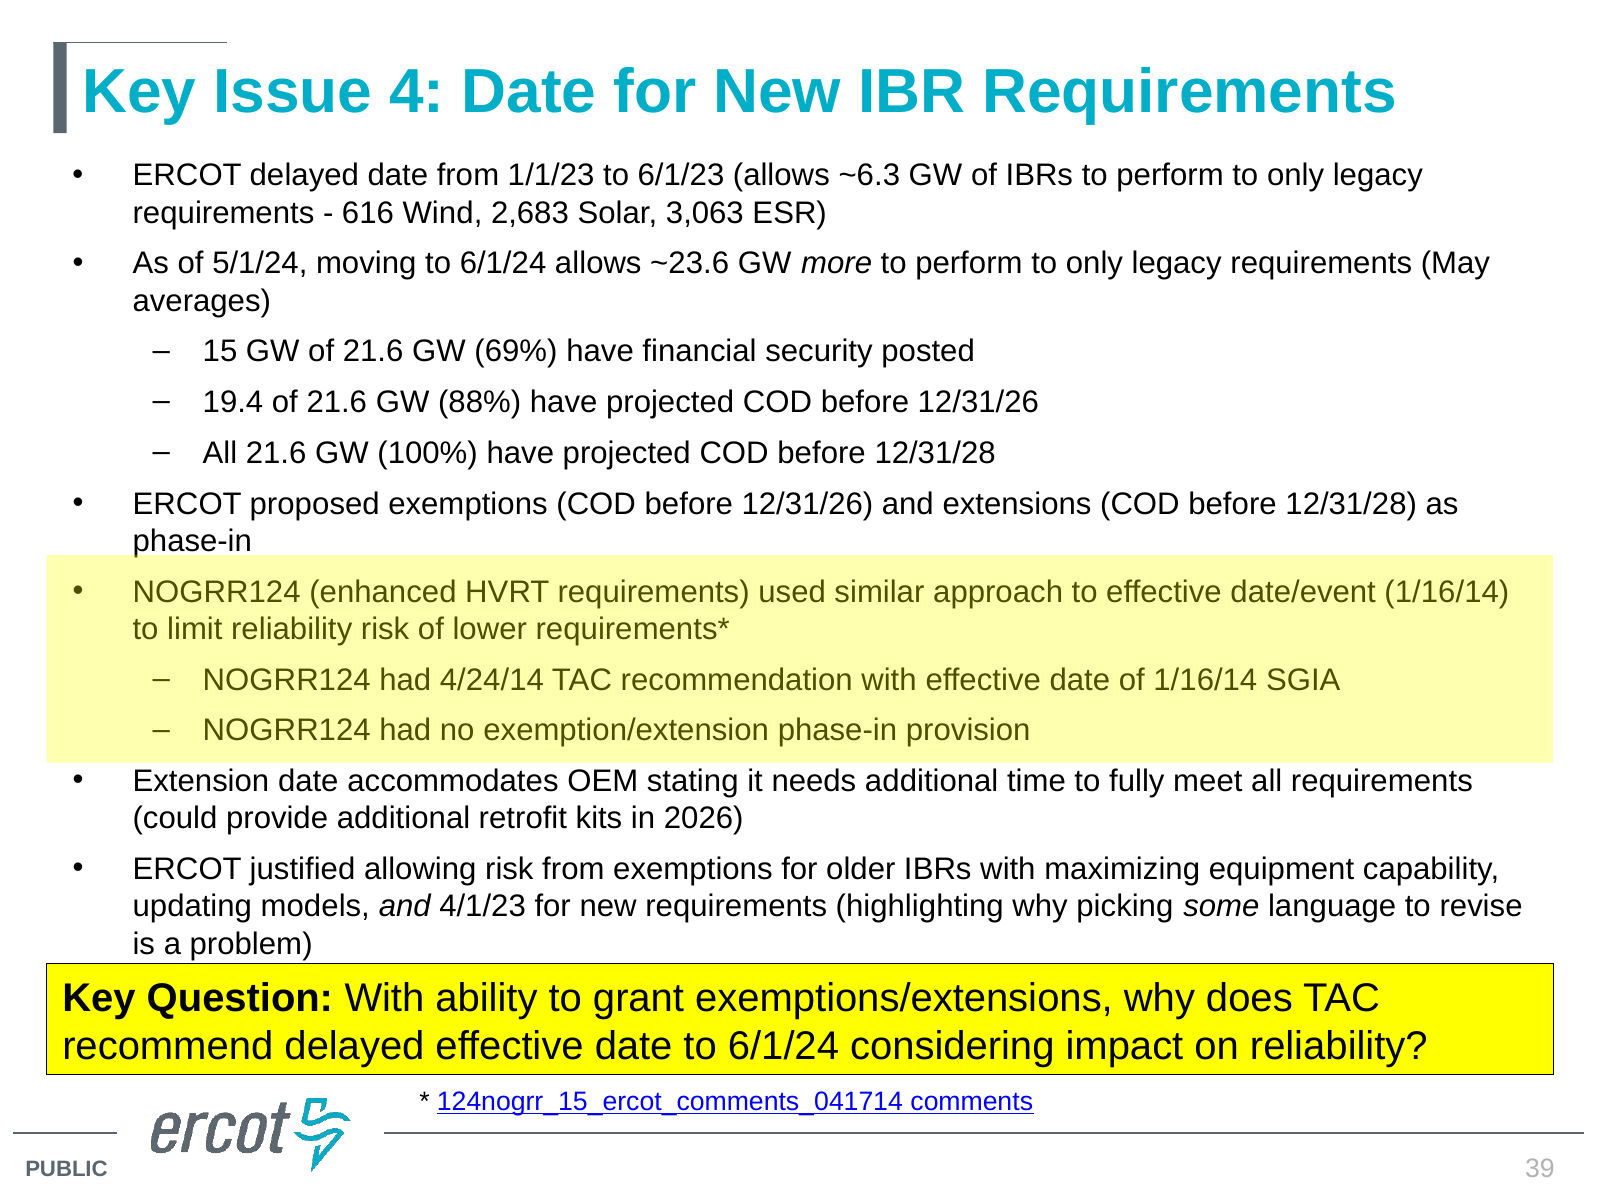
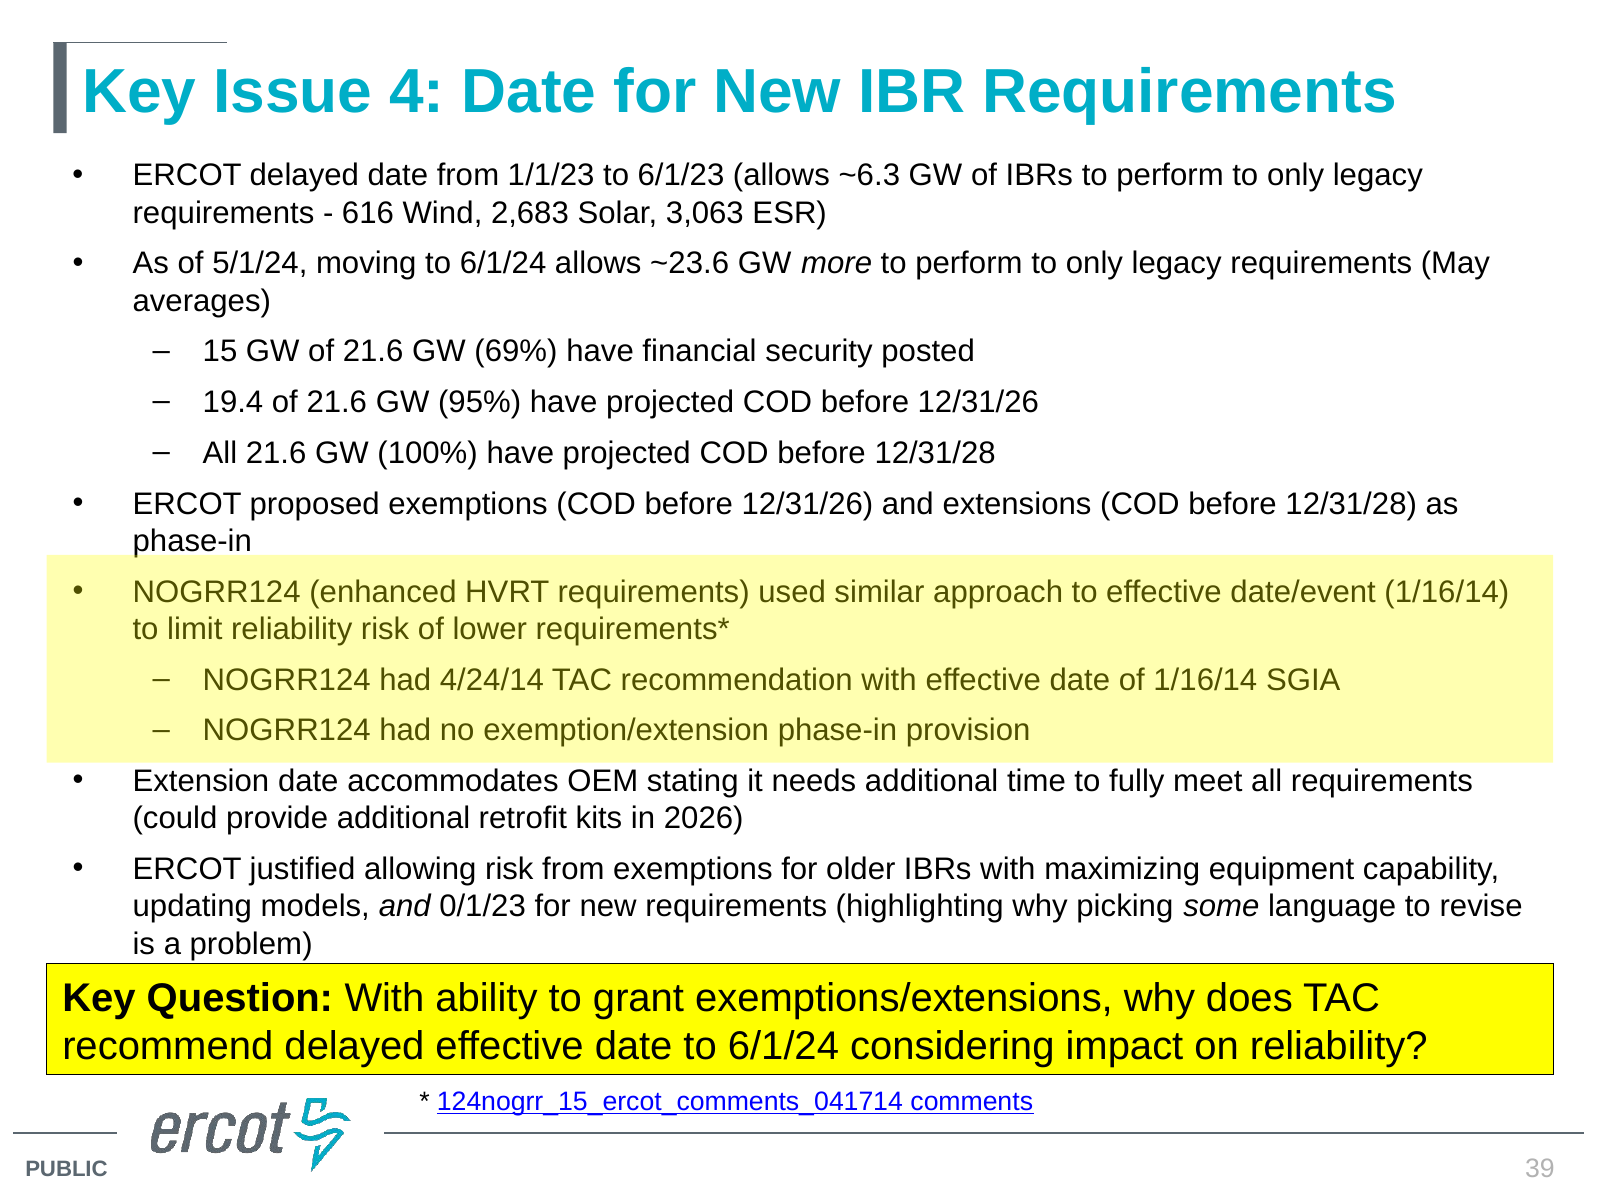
88%: 88% -> 95% (480, 402)
4/1/23: 4/1/23 -> 0/1/23 (483, 907)
